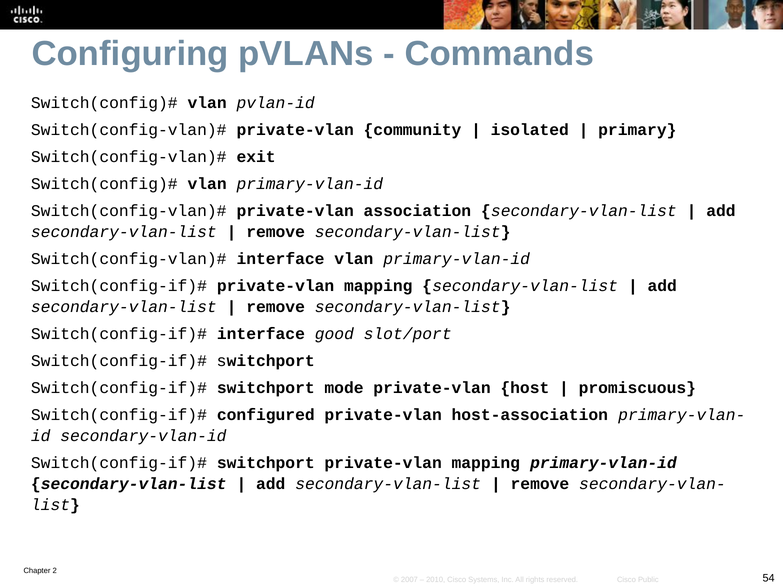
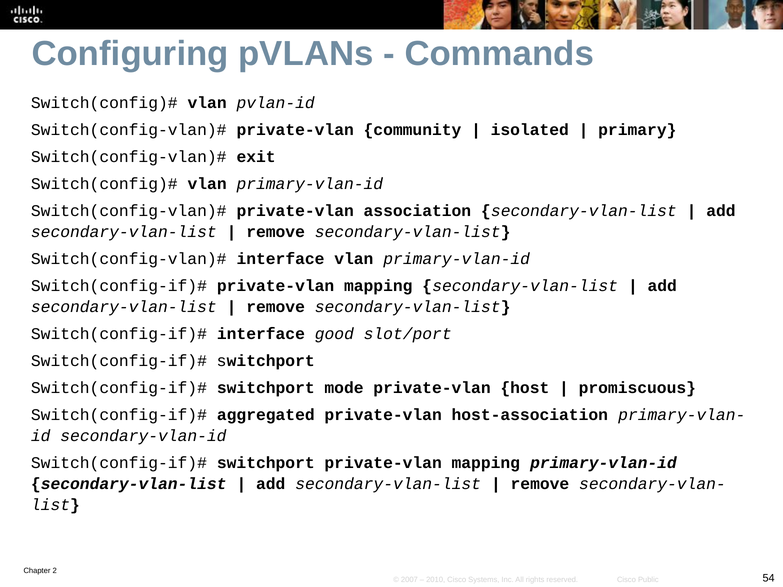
configured: configured -> aggregated (266, 415)
